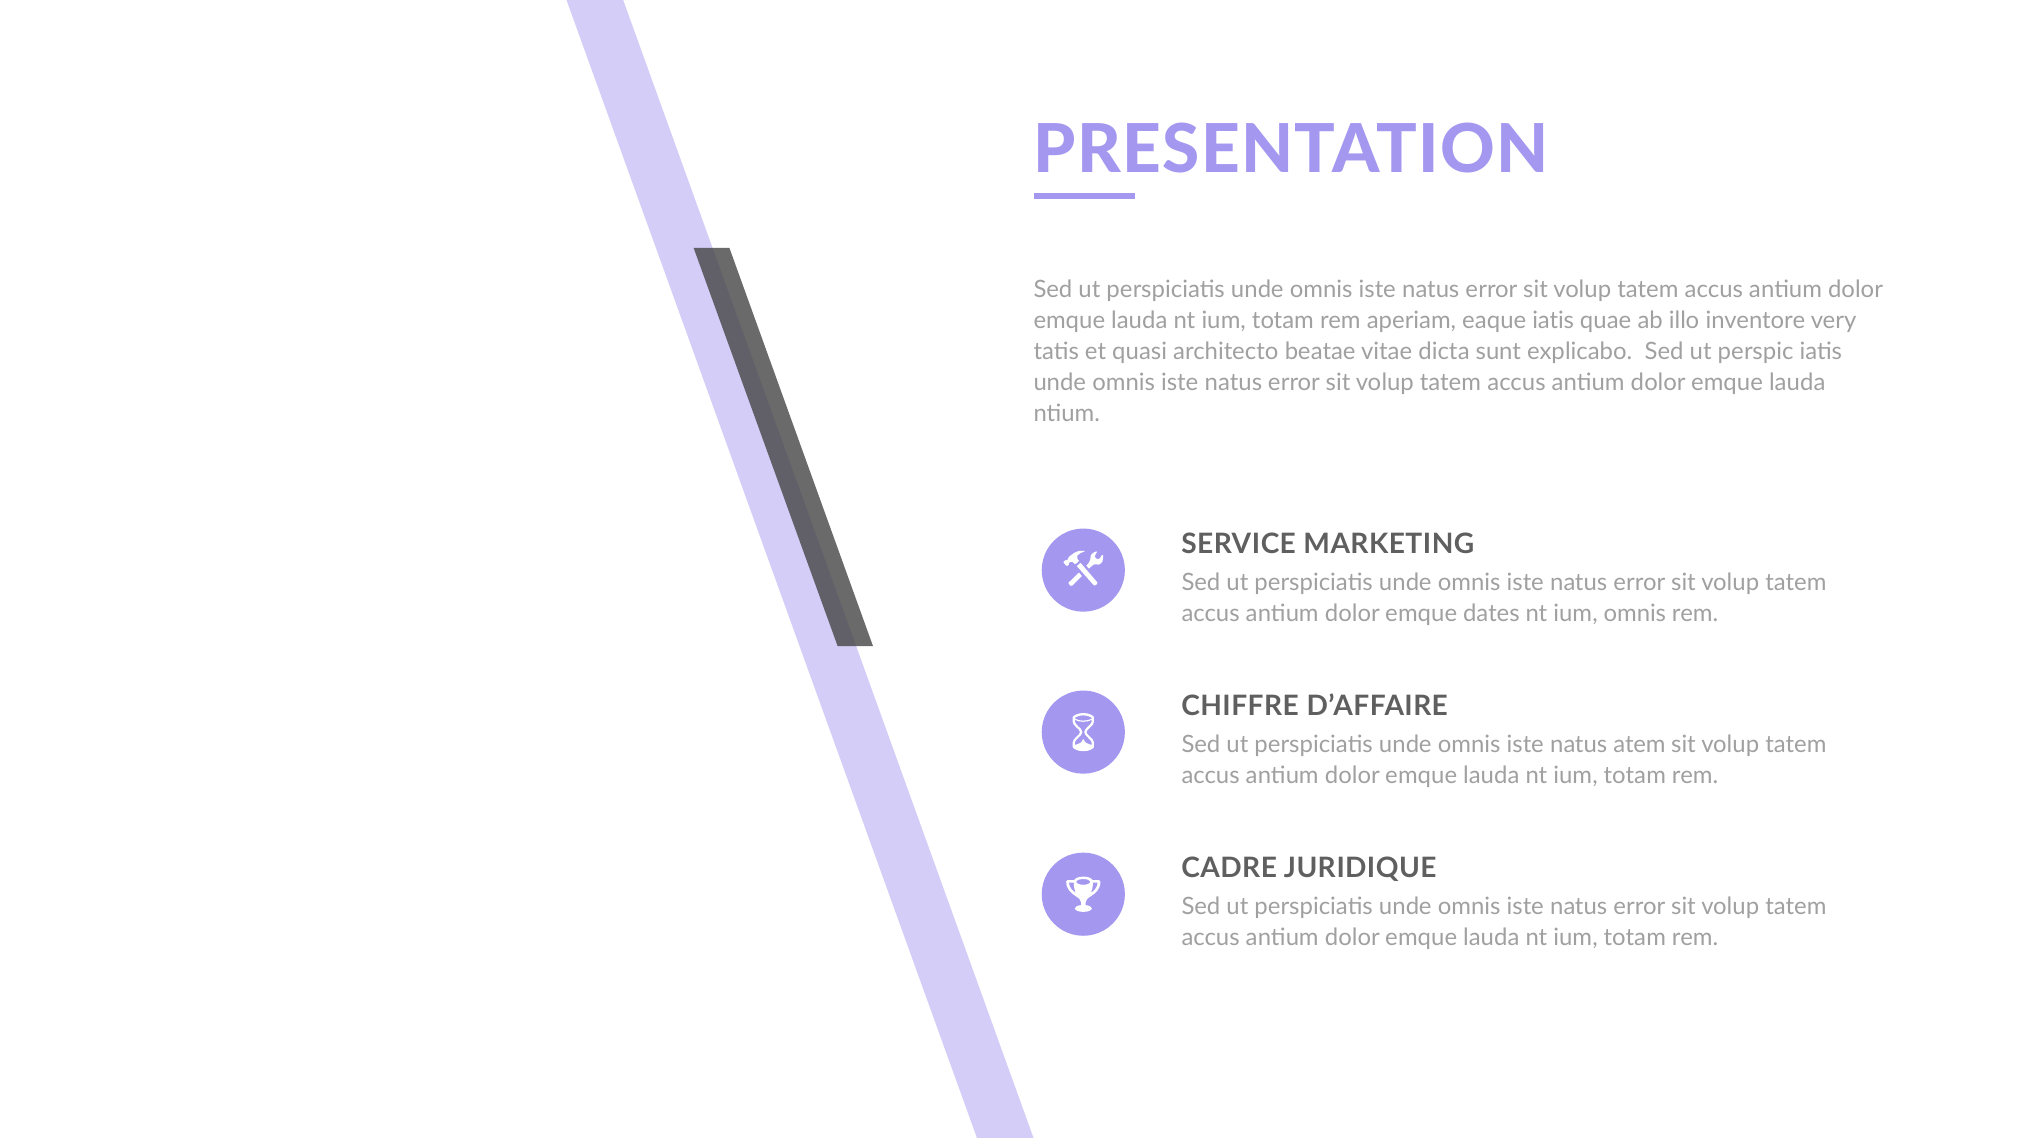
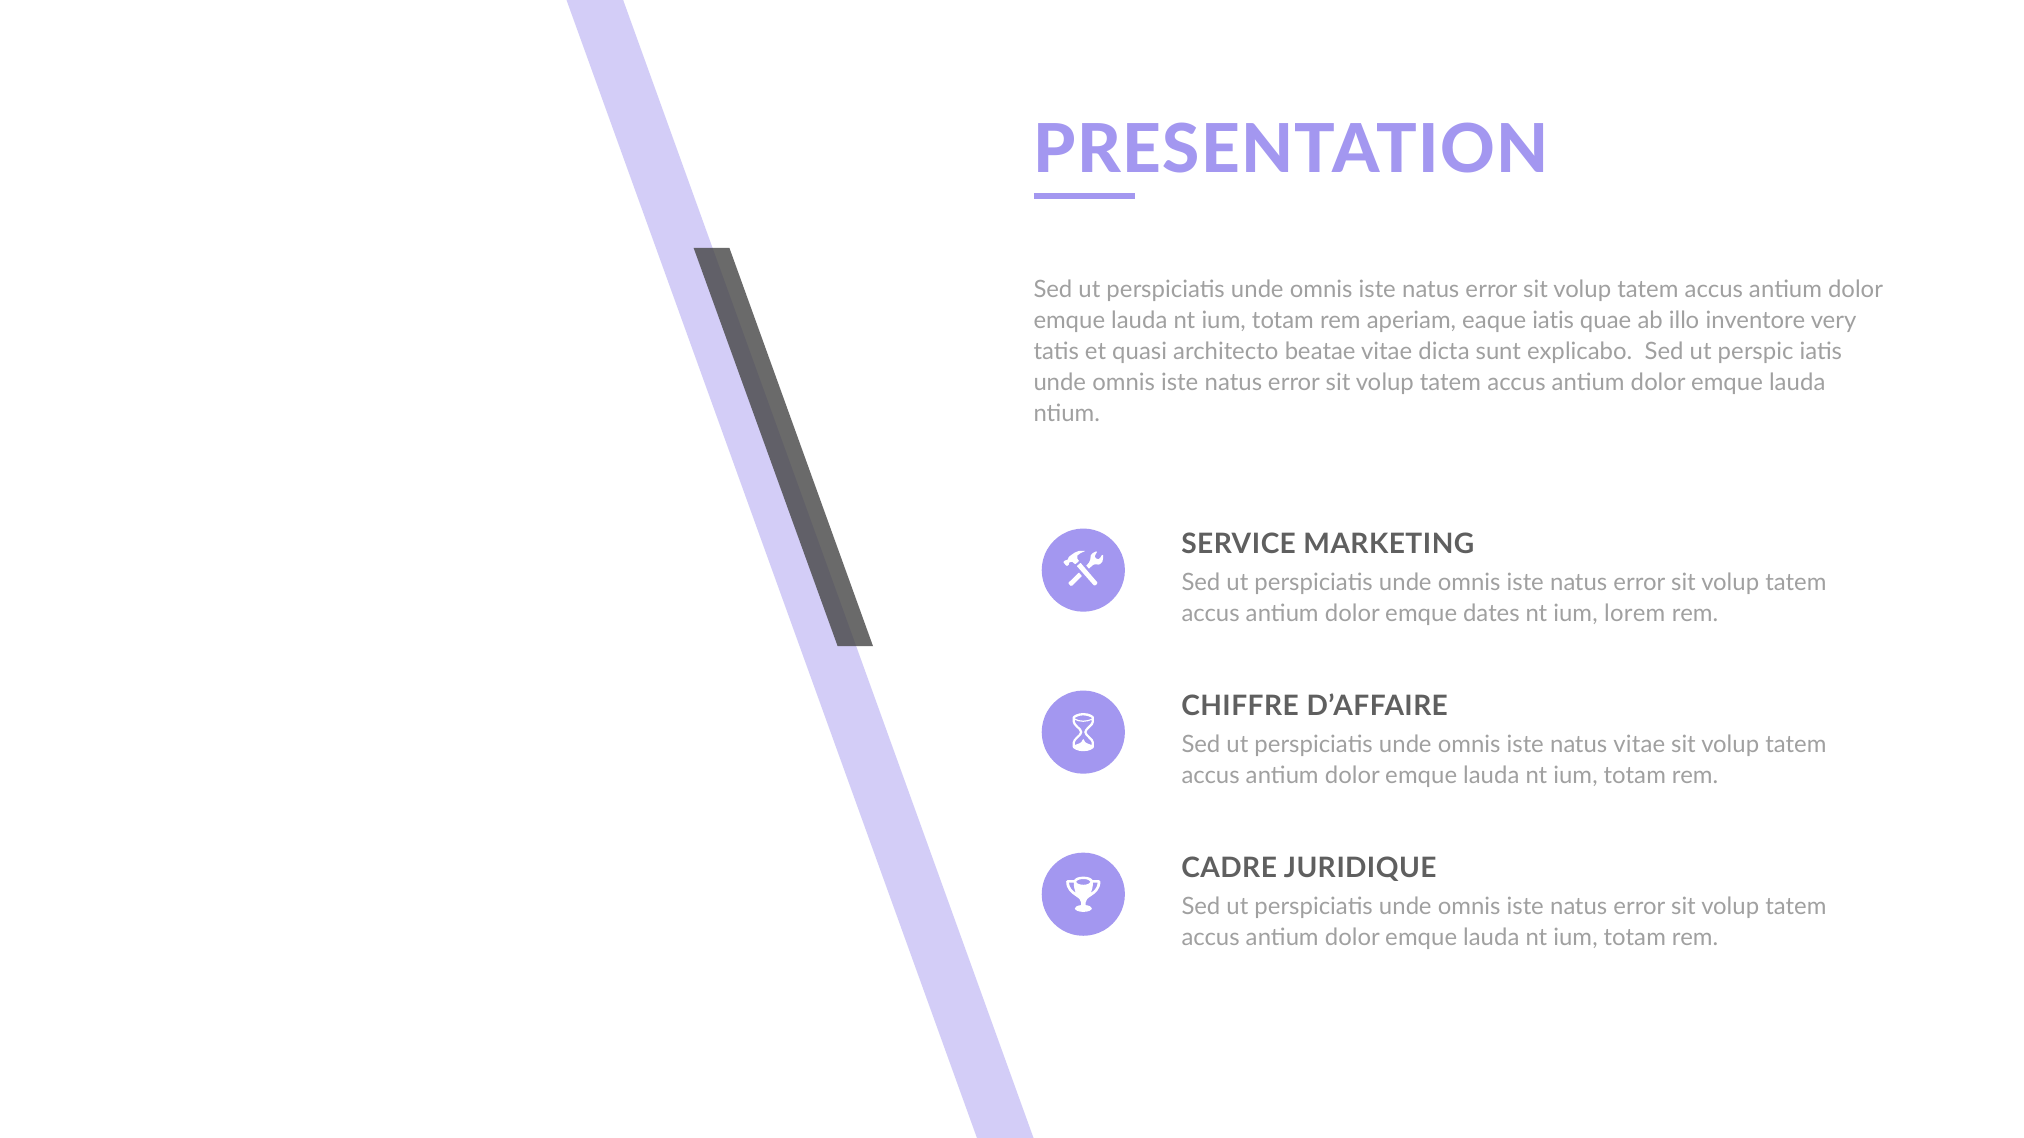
ium omnis: omnis -> lorem (1635, 614)
natus atem: atem -> vitae (1639, 745)
